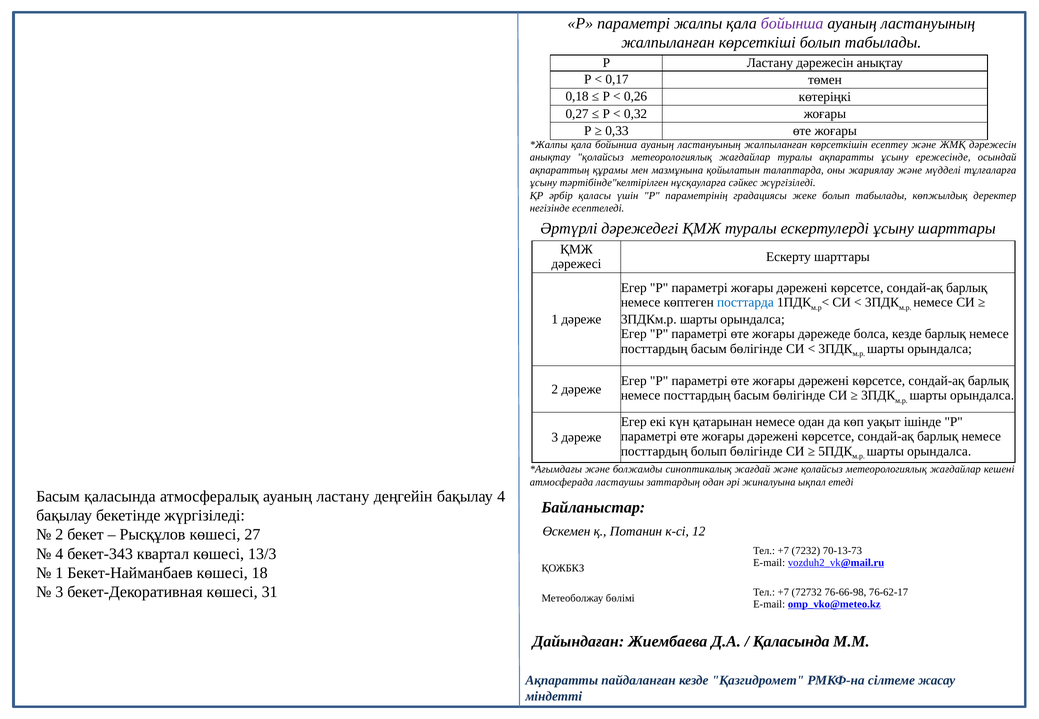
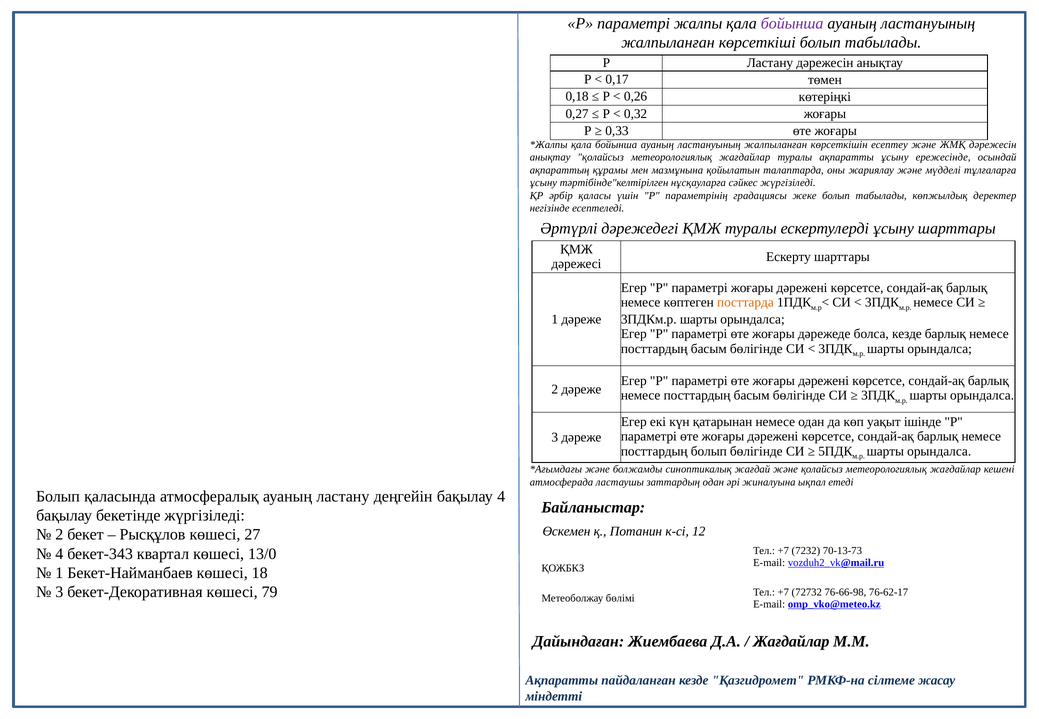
посттарда colour: blue -> orange (745, 303)
Басым: Басым -> Болып (58, 497)
13/3: 13/3 -> 13/0 (262, 554)
31: 31 -> 79 (270, 592)
Қаласында: Қаласында -> Жағдайлар (791, 642)
